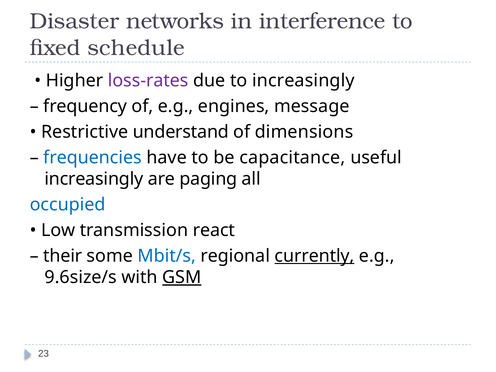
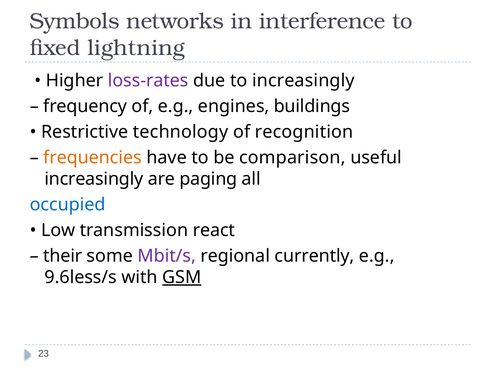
Disaster: Disaster -> Symbols (75, 21)
schedule: schedule -> lightning (136, 48)
message: message -> buildings (312, 106)
understand: understand -> technology (181, 132)
dimensions: dimensions -> recognition (304, 132)
frequencies colour: blue -> orange (93, 157)
capacitance: capacitance -> comparison (292, 157)
Mbit/s colour: blue -> purple (167, 256)
currently underline: present -> none (315, 256)
9.6size/s: 9.6size/s -> 9.6less/s (81, 277)
